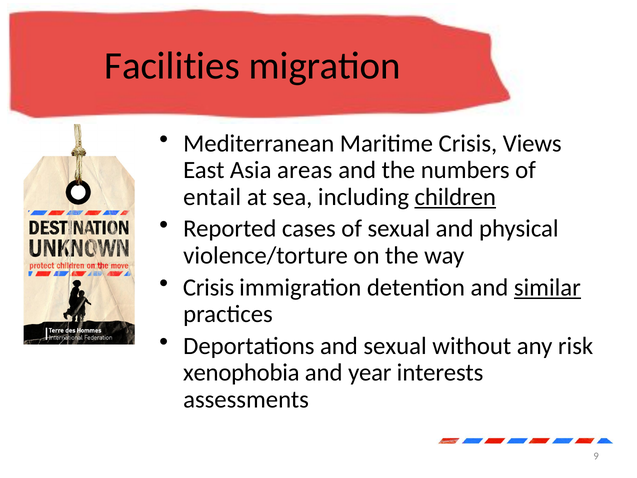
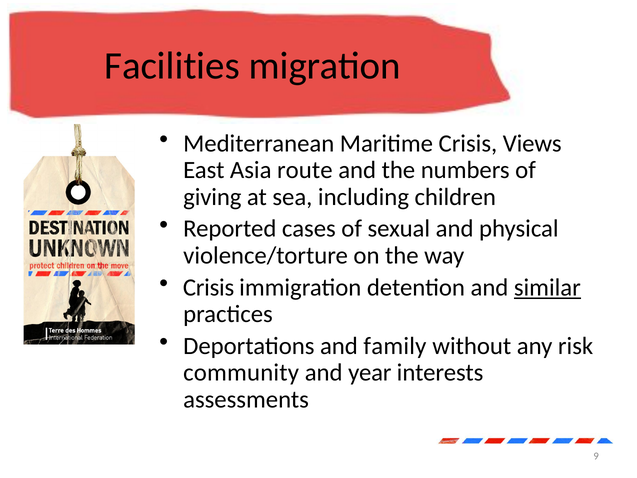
areas: areas -> route (305, 170)
entail: entail -> giving (212, 197)
children underline: present -> none (455, 197)
and sexual: sexual -> family (395, 346)
xenophobia: xenophobia -> community (241, 373)
